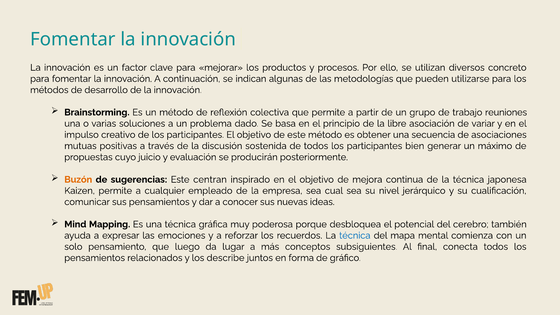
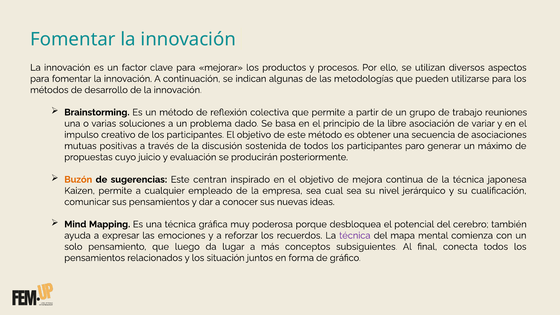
concreto: concreto -> aspectos (507, 68)
bien: bien -> paro (415, 146)
técnica colour: blue -> purple (355, 235)
describe: describe -> situación (226, 258)
